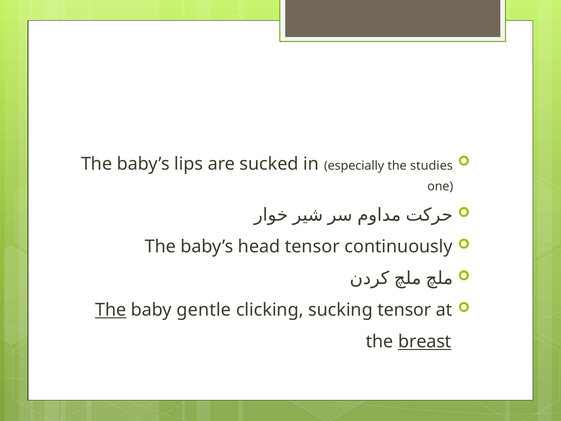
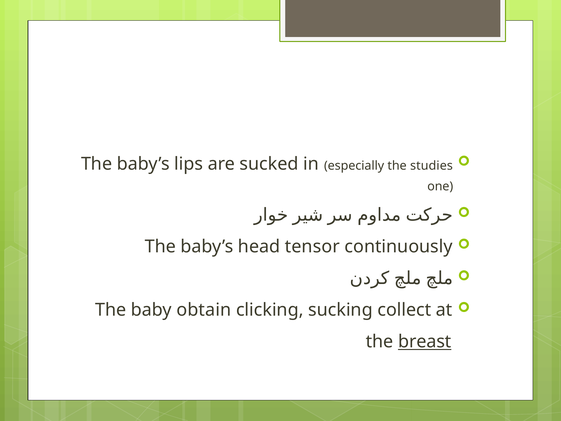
The underline: present -> none (111, 310)
gentle: gentle -> obtain (204, 310)
sucking tensor: tensor -> collect (404, 310)
